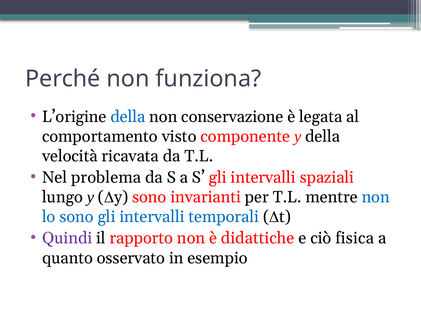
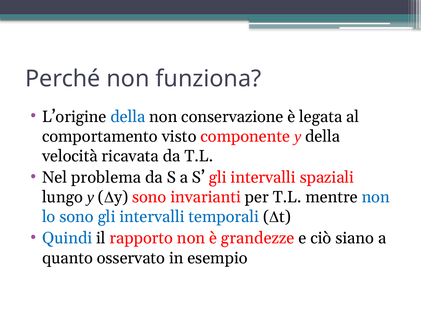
Quindi colour: purple -> blue (67, 238)
didattiche: didattiche -> grandezze (258, 238)
fisica: fisica -> siano (355, 238)
